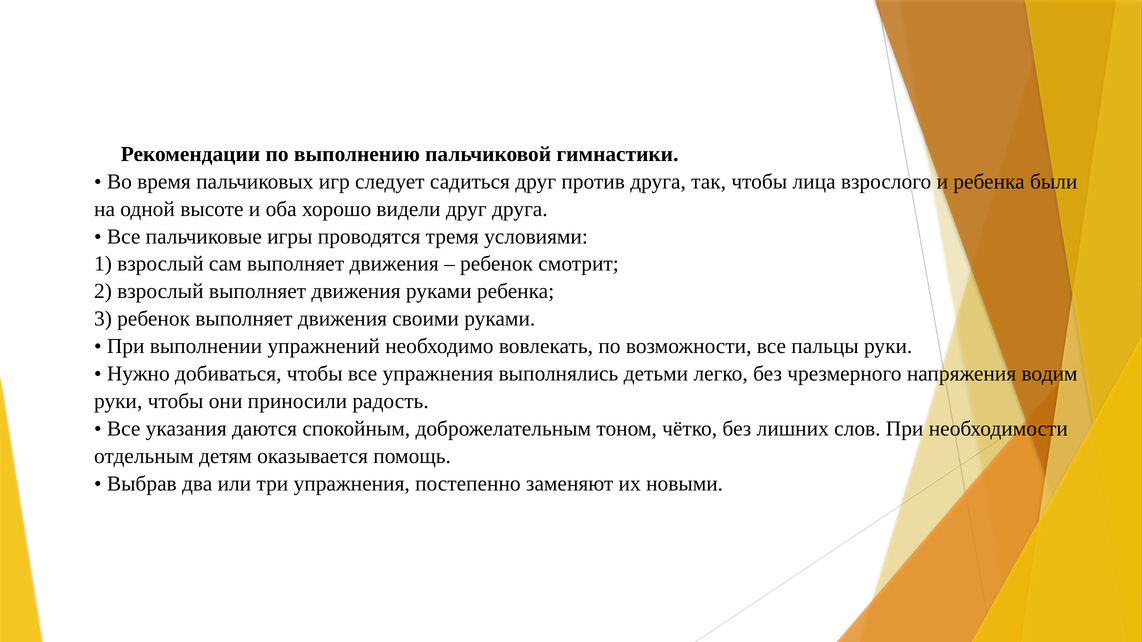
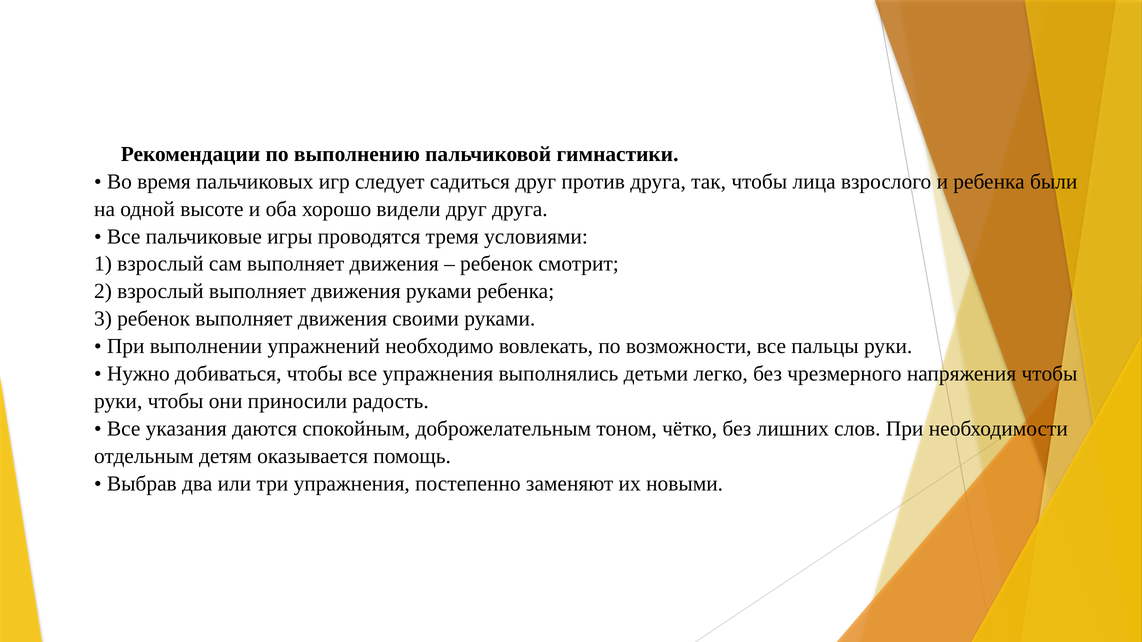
напряжения водим: водим -> чтобы (1049, 374)
